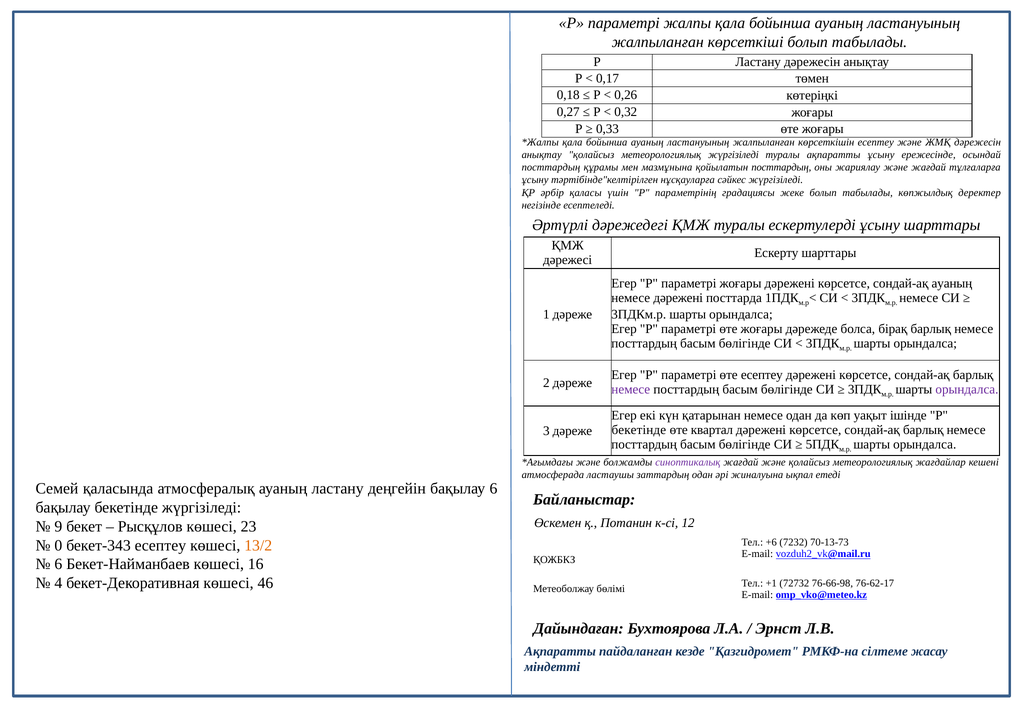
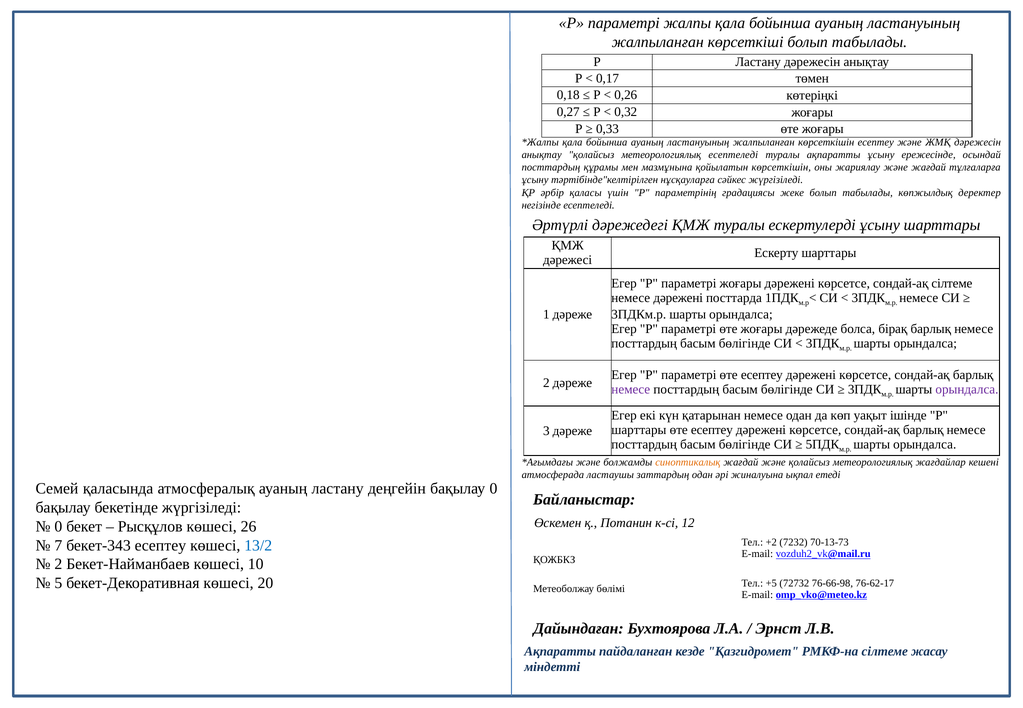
метеорологиялық жүргізіледі: жүргізіледі -> есептеледі (733, 155)
қойылатын посттардың: посттардың -> көрсеткішін (781, 167)
сондай-ақ ауаның: ауаның -> сілтеме (952, 283)
бекетінде: бекетінде -> шарттары (639, 430)
квартал: квартал -> есептеу (712, 430)
синоптикалық colour: purple -> orange (688, 462)
бақылау 6: 6 -> 0 (493, 489)
9: 9 -> 0 (58, 527)
23: 23 -> 26 (249, 527)
+6: +6 -> +2 (771, 542)
0: 0 -> 7 (58, 546)
13/2 colour: orange -> blue (258, 546)
6: 6 -> 2 (58, 564)
16: 16 -> 10 (256, 564)
4: 4 -> 5 (58, 583)
46: 46 -> 20 (265, 583)
+1: +1 -> +5 (771, 583)
